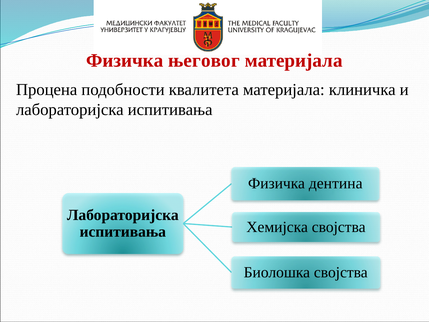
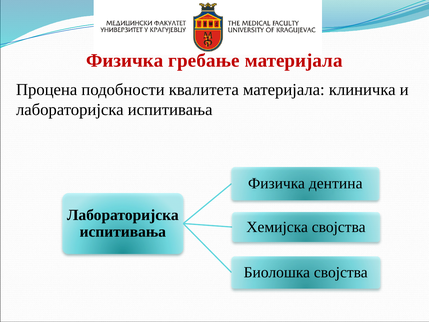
његовог: његовог -> гребање (204, 61)
